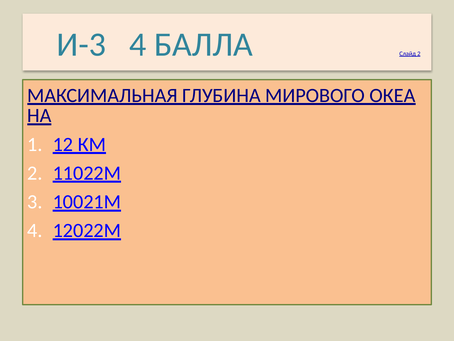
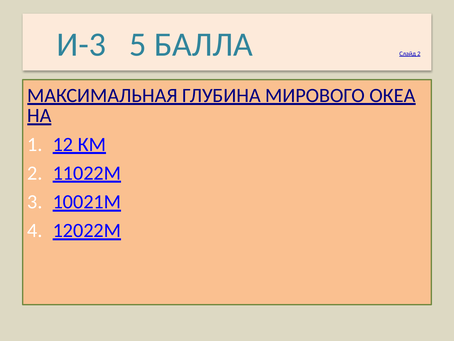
И-3 4: 4 -> 5 (138, 44)
